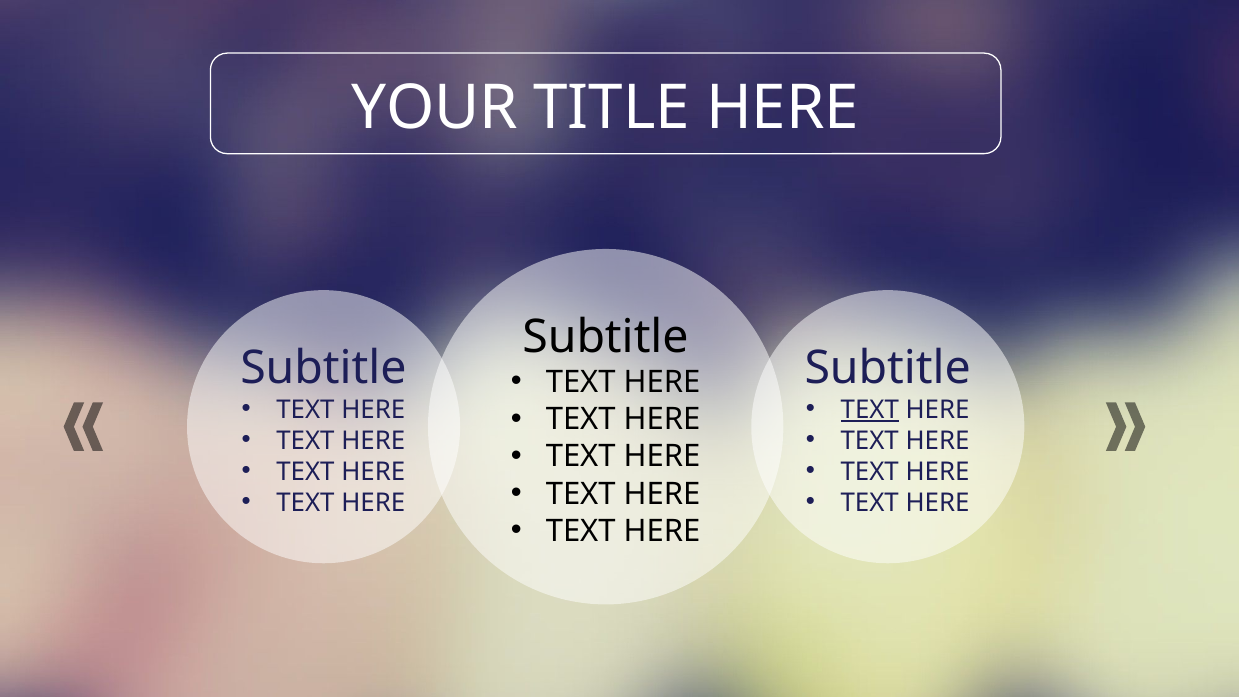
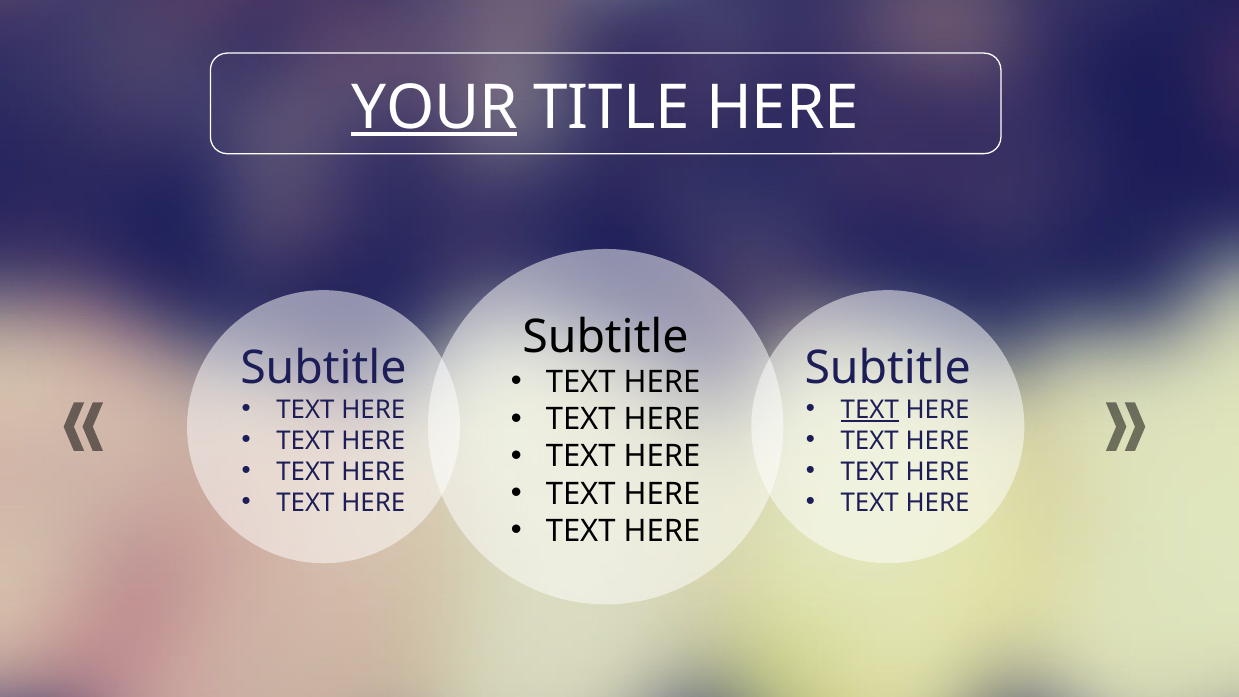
YOUR underline: none -> present (435, 108)
